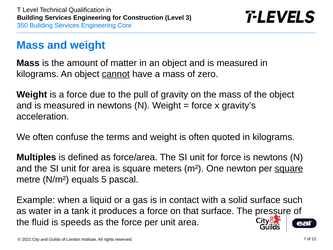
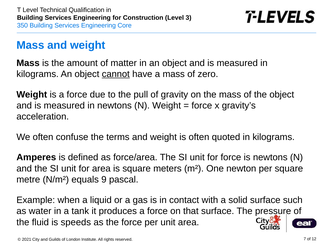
Multiples: Multiples -> Amperes (36, 157)
square underline: present -> none (289, 168)
5: 5 -> 9 (104, 179)
